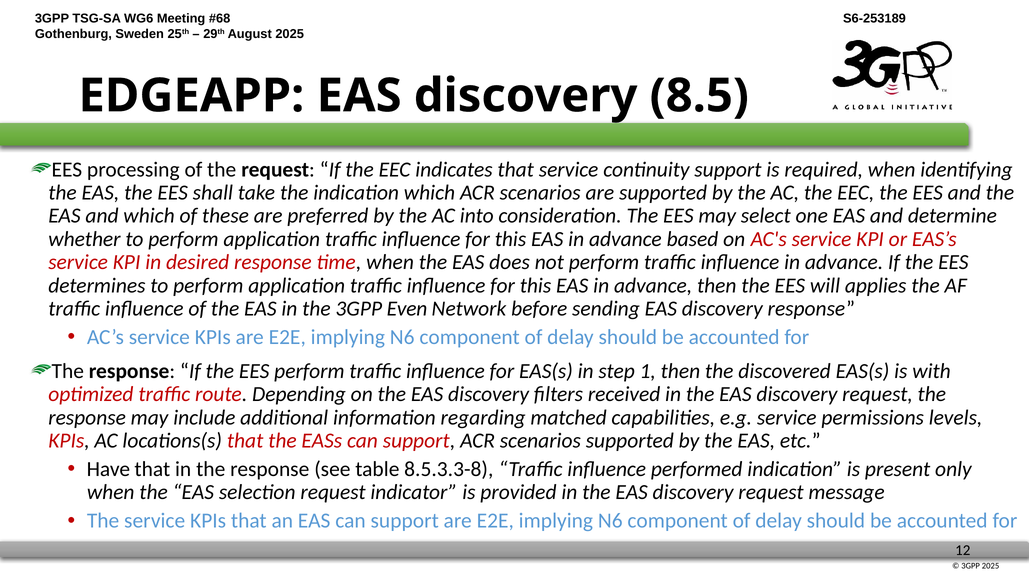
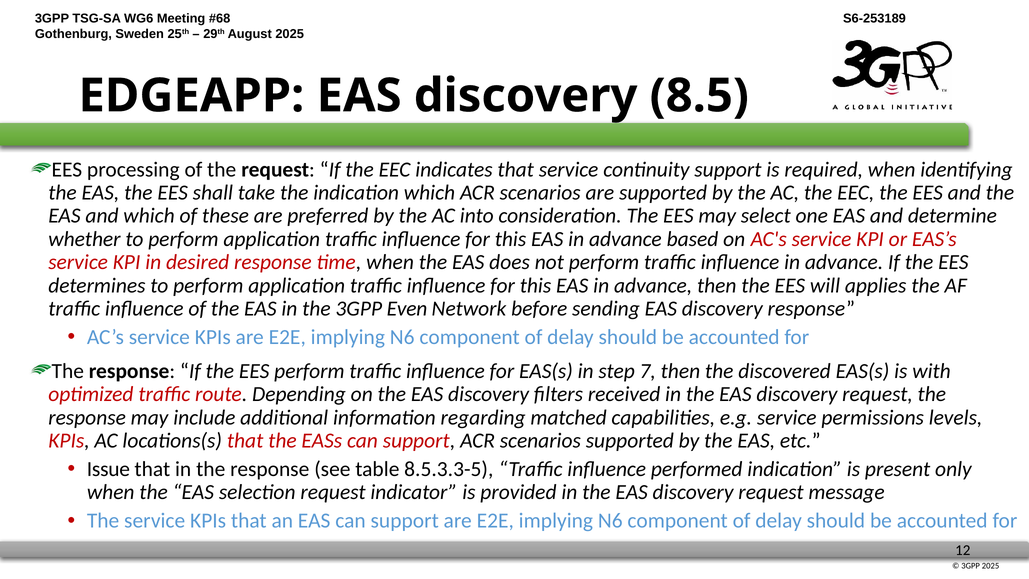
1: 1 -> 7 (648, 371)
Have: Have -> Issue (108, 469)
8.5.3.3-8: 8.5.3.3-8 -> 8.5.3.3-5 (449, 469)
